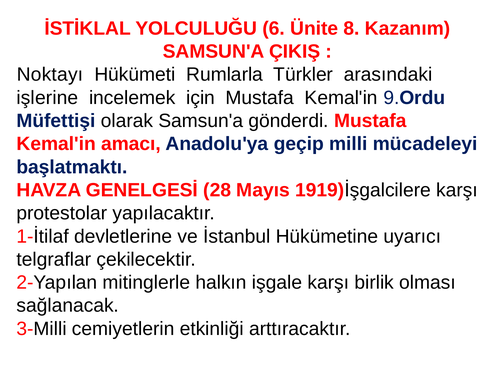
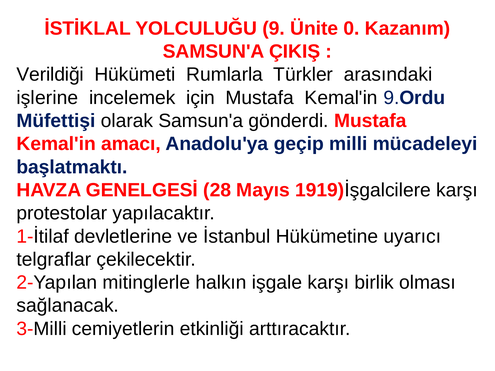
6: 6 -> 9 (274, 28)
8: 8 -> 0 (352, 28)
Noktayı: Noktayı -> Verildiği (50, 75)
